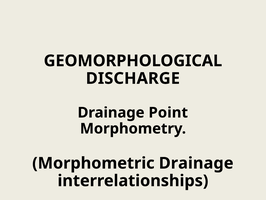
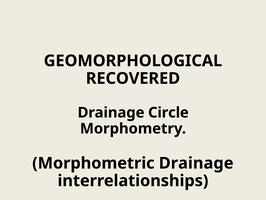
DISCHARGE: DISCHARGE -> RECOVERED (133, 78)
Point: Point -> Circle (168, 112)
